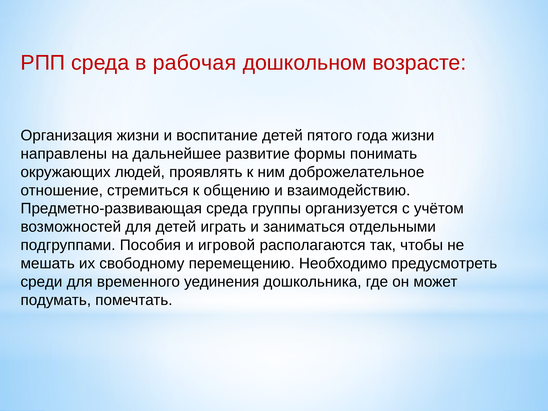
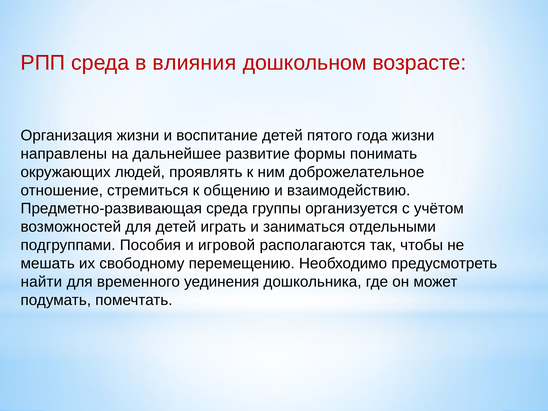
рабочая: рабочая -> влияния (194, 63)
среди: среди -> найти (41, 282)
